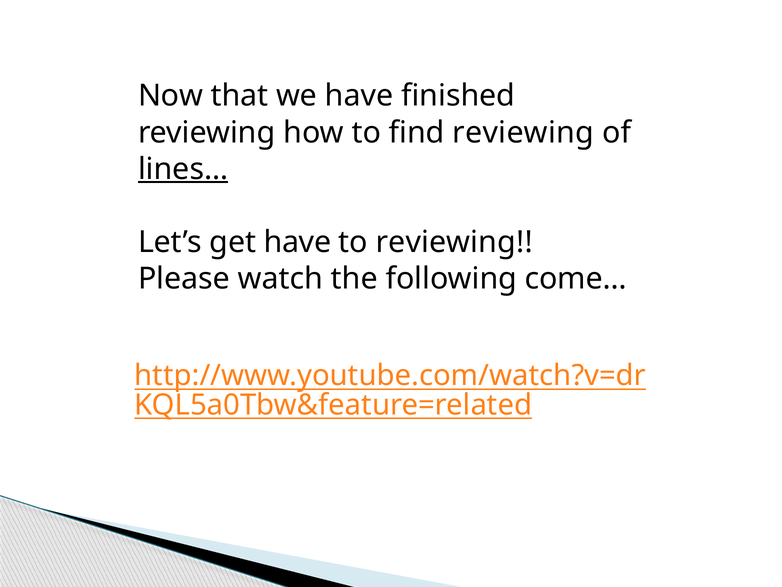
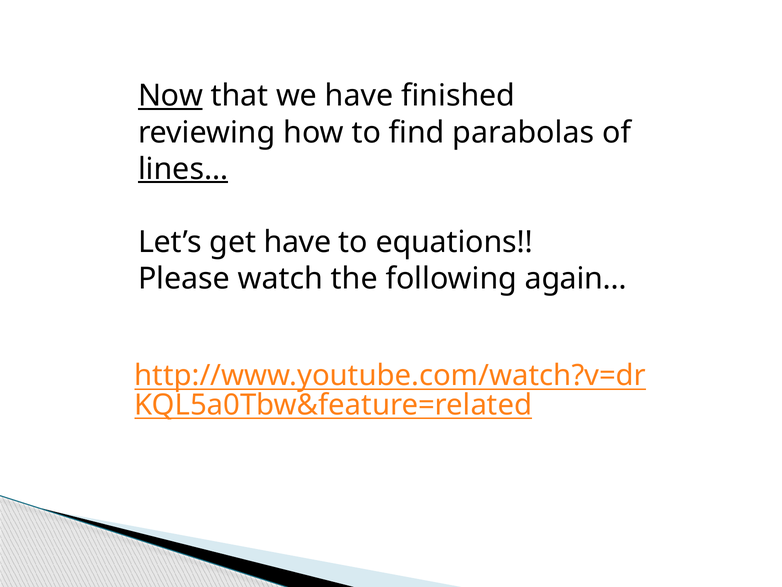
Now underline: none -> present (170, 96)
find reviewing: reviewing -> parabolas (523, 132)
to reviewing: reviewing -> equations (454, 242)
come…: come… -> again… (576, 278)
